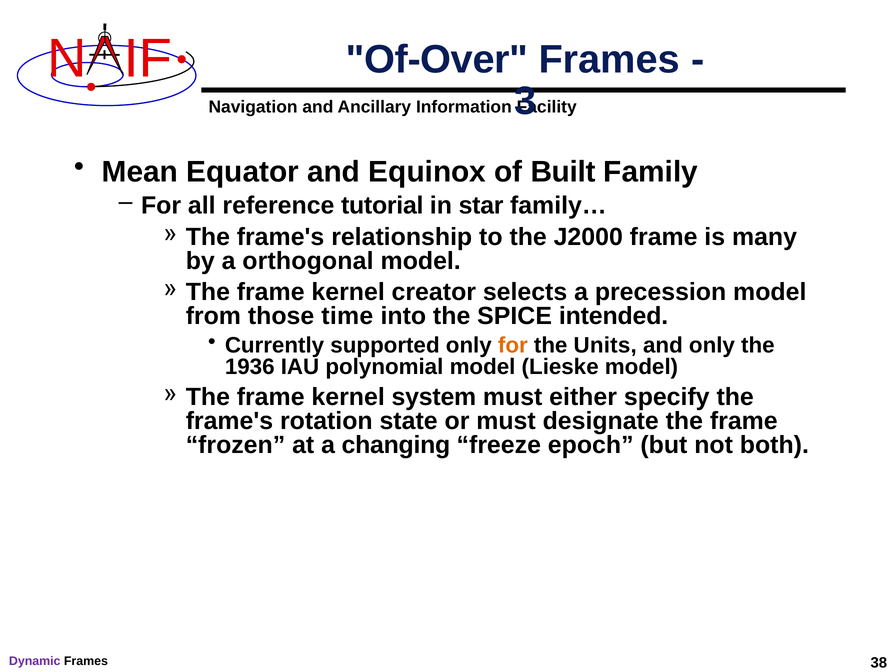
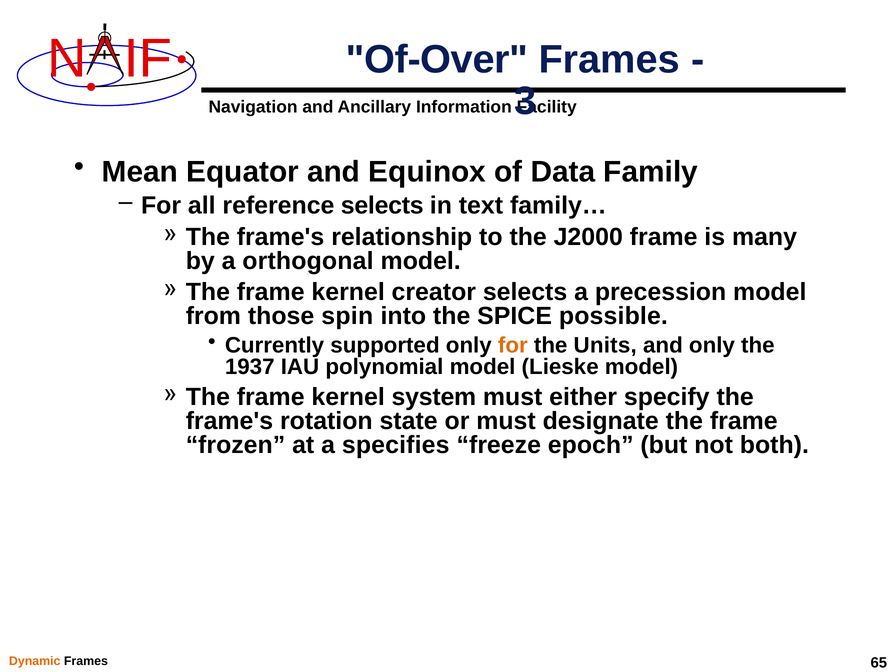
Built: Built -> Data (563, 172)
reference tutorial: tutorial -> selects (382, 206)
star: star -> text (481, 206)
time: time -> spin (347, 316)
intended: intended -> possible (613, 316)
1936: 1936 -> 1937 (250, 367)
changing: changing -> specifies (396, 445)
Dynamic colour: purple -> orange (35, 662)
38: 38 -> 65 (879, 663)
